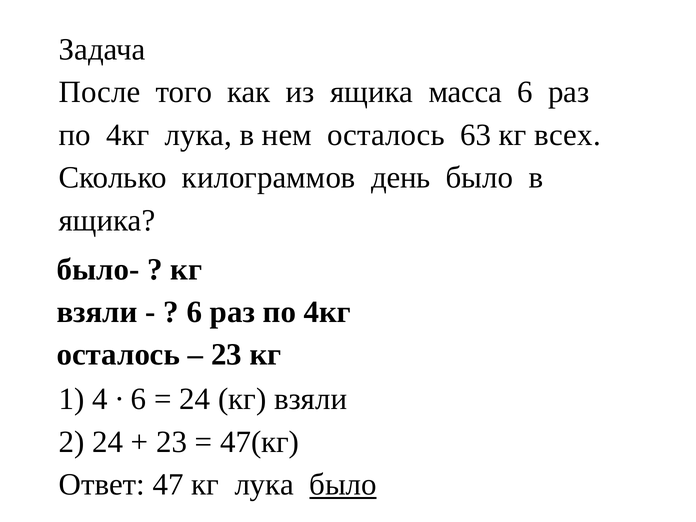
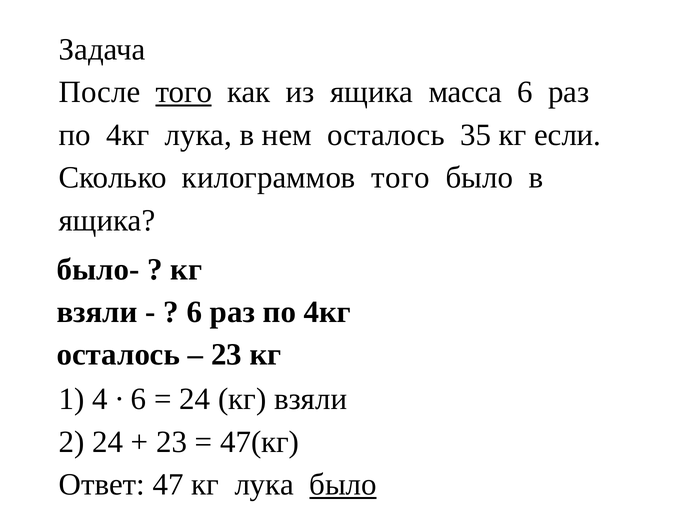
того underline: none -> present (184, 92)
63: 63 -> 35 (476, 135)
всех: всех -> если (568, 135)
килограммов день: день -> того (401, 178)
